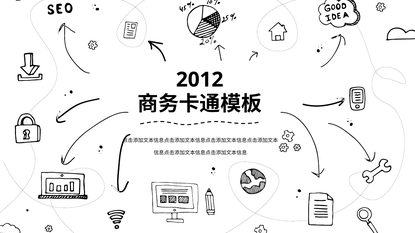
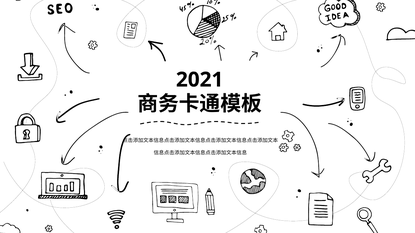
2012: 2012 -> 2021 (200, 80)
